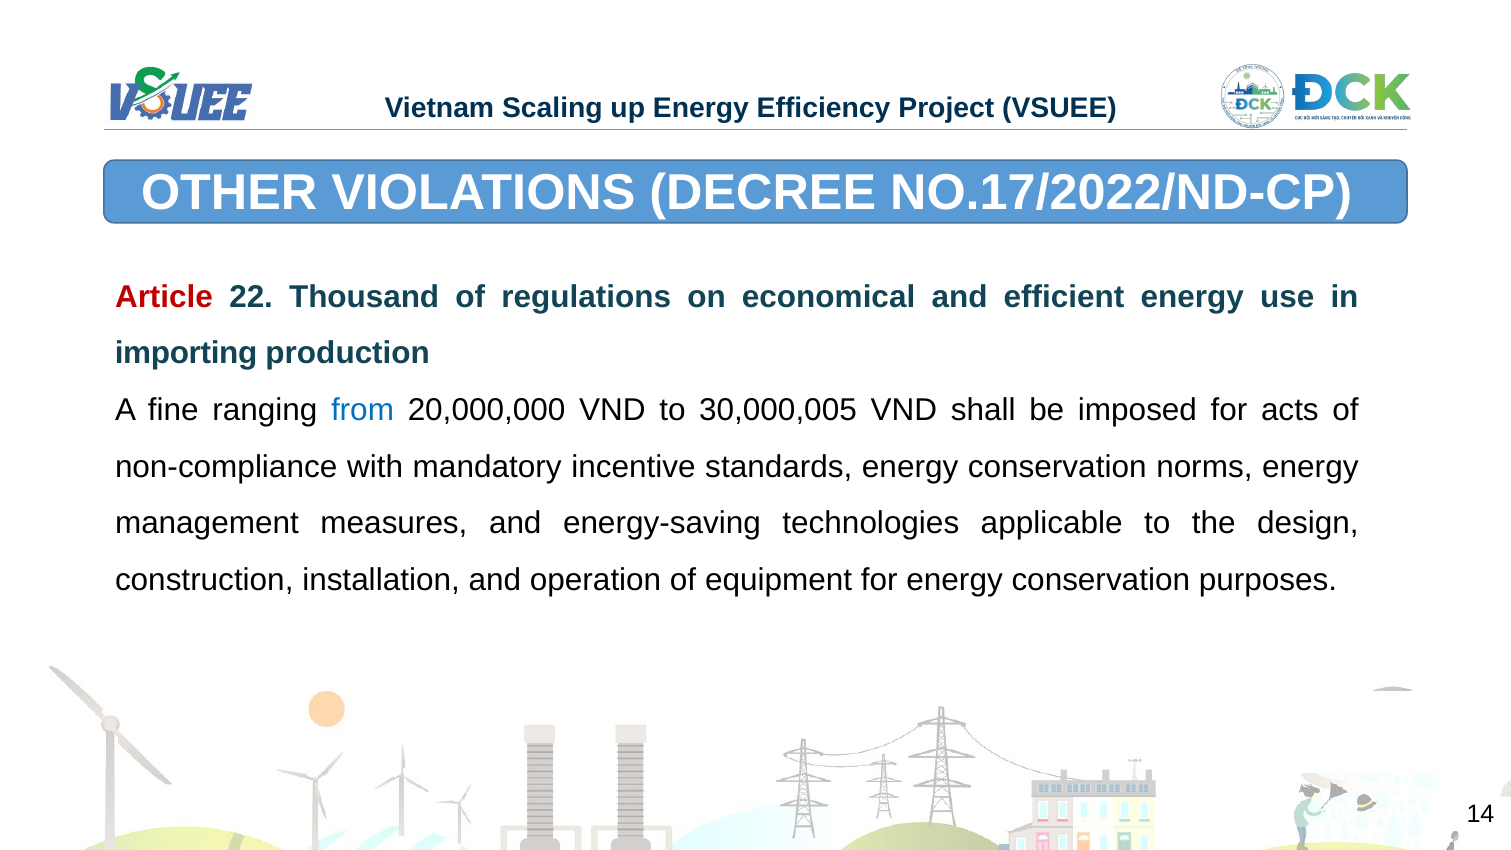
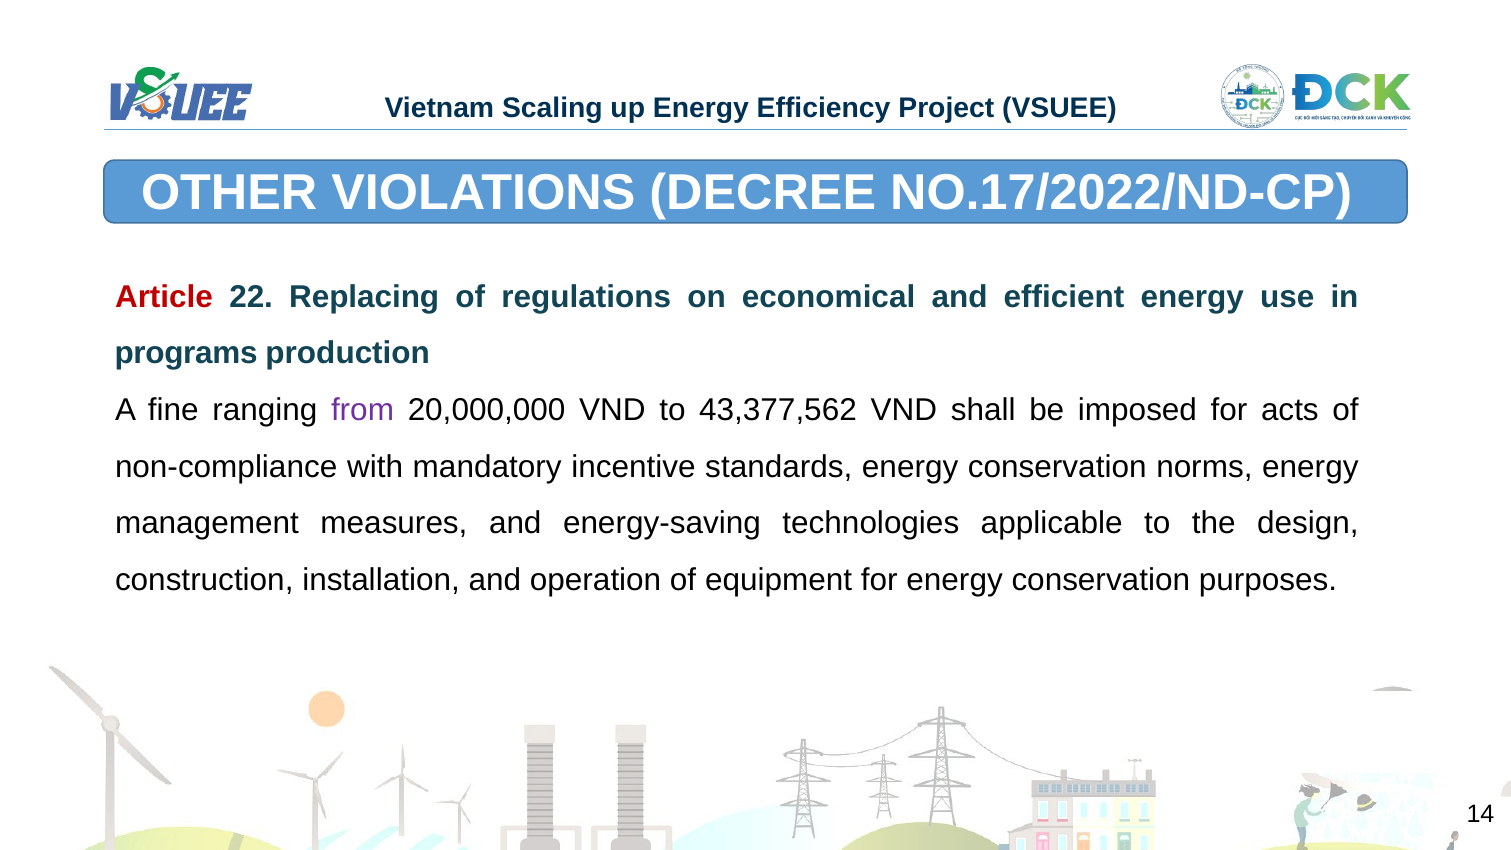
Thousand: Thousand -> Replacing (364, 297)
importing: importing -> programs (186, 353)
from colour: blue -> purple (363, 410)
30,000,005: 30,000,005 -> 43,377,562 (778, 410)
